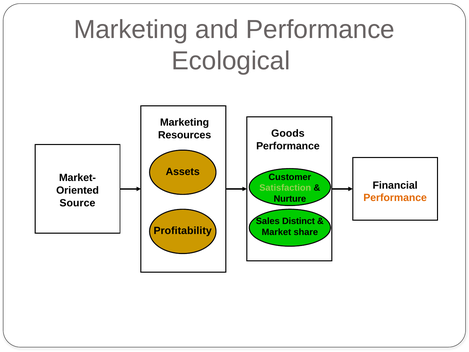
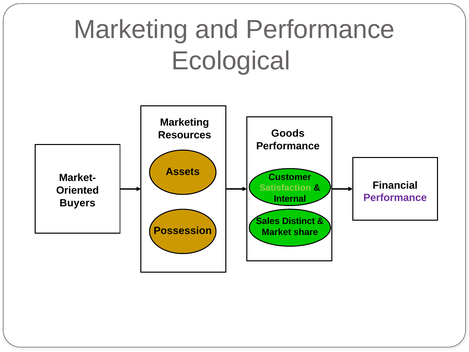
Performance colour: orange -> purple (395, 198)
Nurture: Nurture -> Internal (290, 199)
Source: Source -> Buyers (77, 203)
Profitability: Profitability -> Possession (183, 231)
